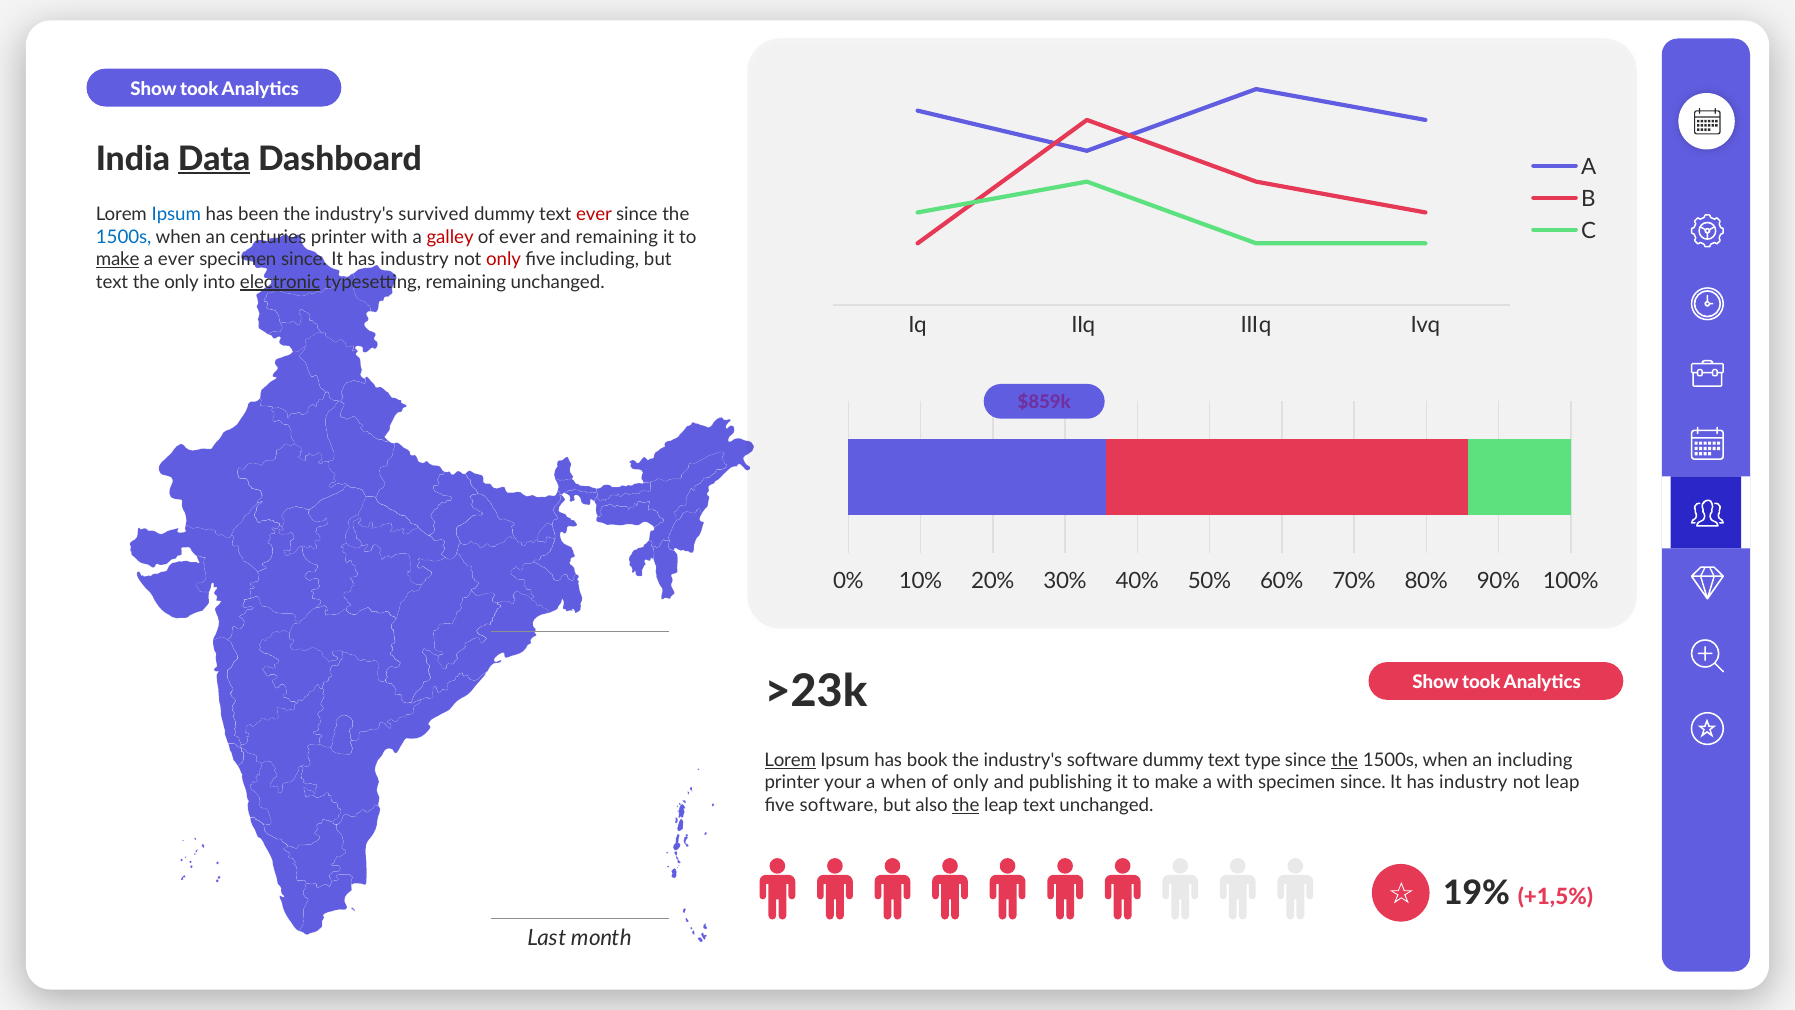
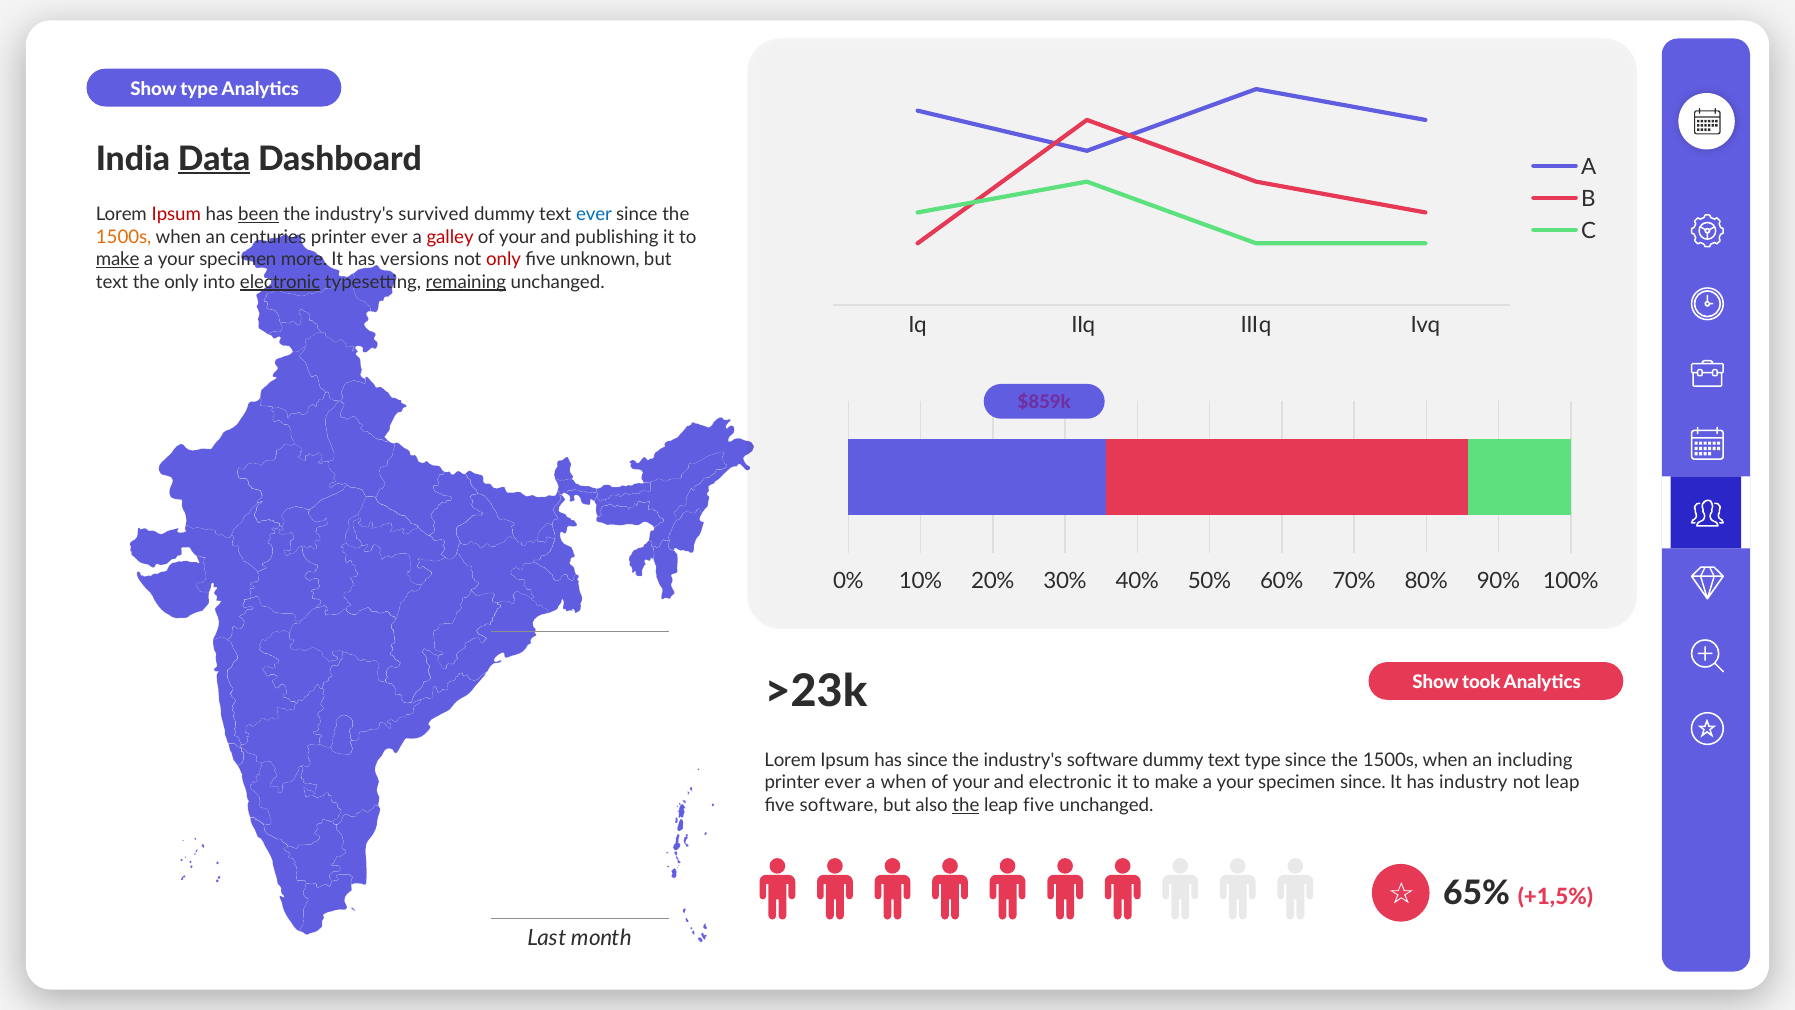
took: took -> type (199, 89)
Ipsum colour: blue -> red (176, 214)
been underline: none -> present (259, 214)
ever colour: red -> blue (594, 214)
1500s colour: blue -> orange (124, 237)
with: with -> ever (389, 237)
ever: ever -> your (518, 237)
and remaining: remaining -> publishing (617, 237)
ever: ever -> your (176, 259)
since: since -> more (304, 259)
industry: industry -> versions (415, 259)
five including: including -> unknown (600, 259)
remaining underline: none -> present (466, 282)
Lorem underline: present -> none (790, 760)
has book: book -> since (927, 760)
the underline: present -> none (1345, 760)
your: your -> ever (843, 782)
only: only -> your (971, 782)
and publishing: publishing -> electronic (1070, 782)
with: with -> your (1235, 782)
text: text -> five (1039, 805)
19%: 19% -> 65% (1477, 893)
